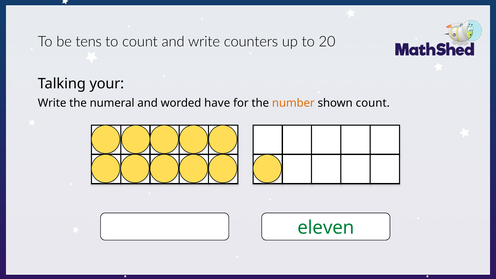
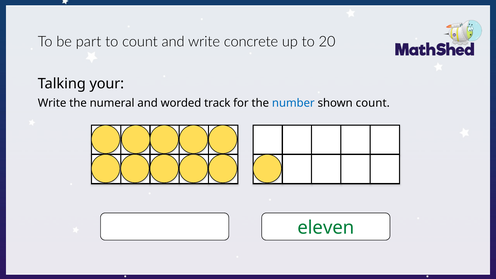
tens: tens -> part (88, 42)
counters: counters -> concrete (251, 42)
have: have -> track (217, 103)
number colour: orange -> blue (293, 103)
